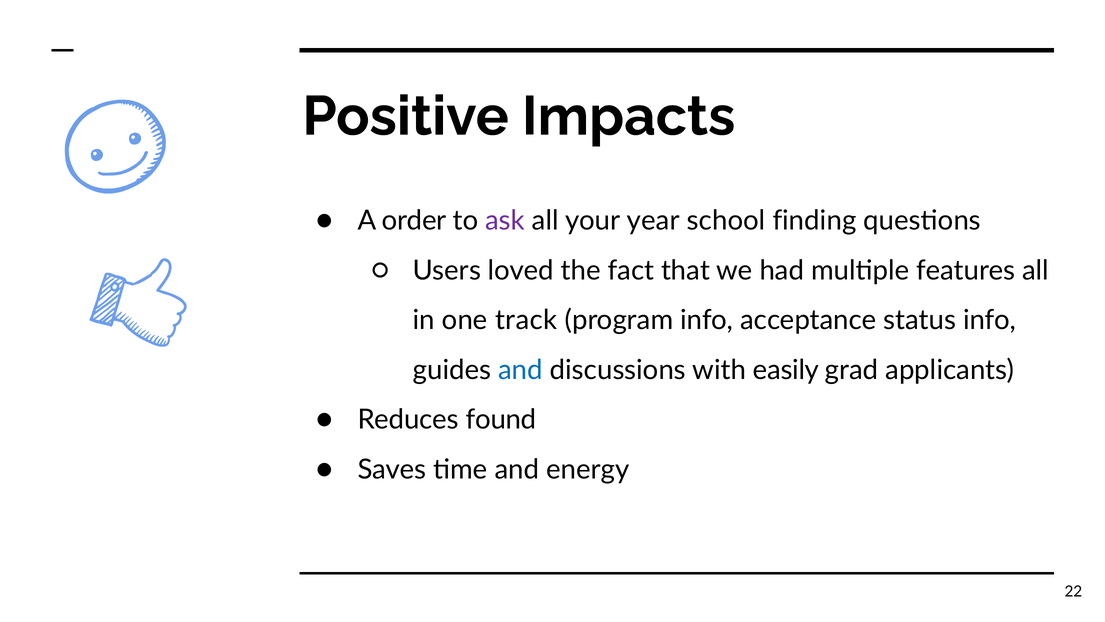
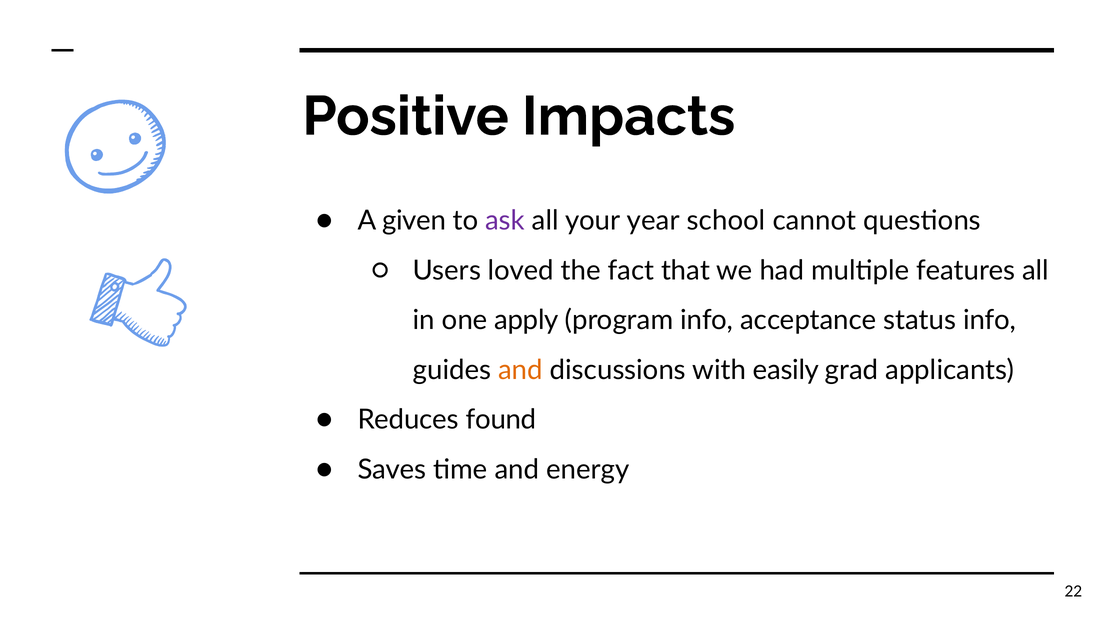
order: order -> given (414, 220)
finding: finding -> cannot (814, 220)
track: track -> apply (526, 320)
and colour: blue -> orange (521, 370)
